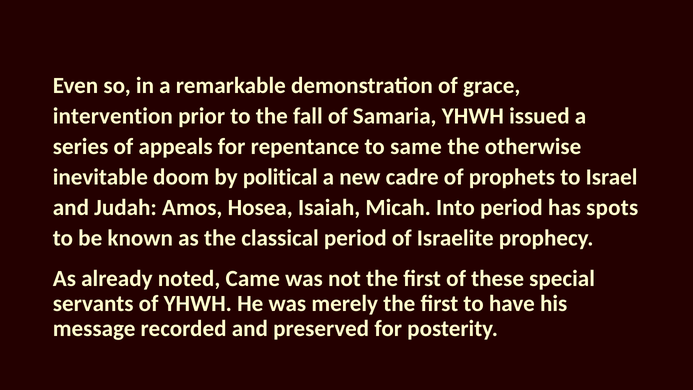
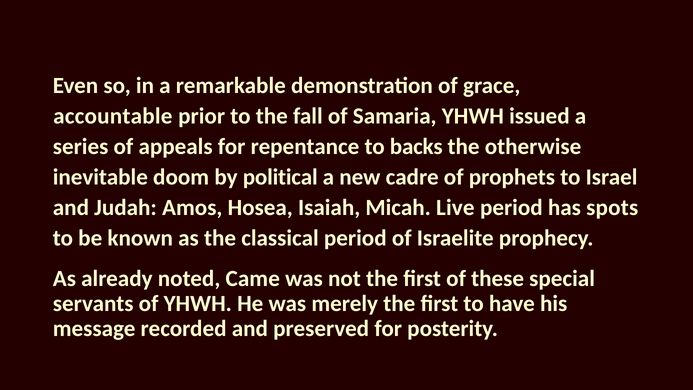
intervention: intervention -> accountable (113, 116)
same: same -> backs (416, 147)
Into: Into -> Live (455, 208)
